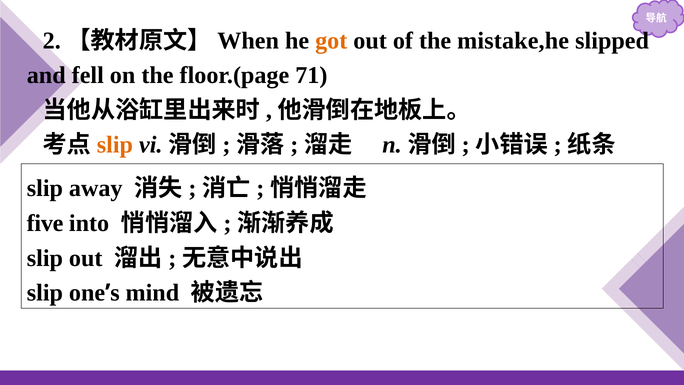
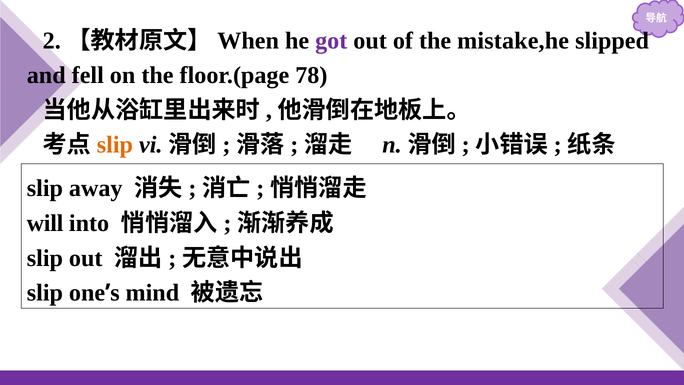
got colour: orange -> purple (331, 41)
71: 71 -> 78 (311, 75)
five: five -> will (45, 223)
